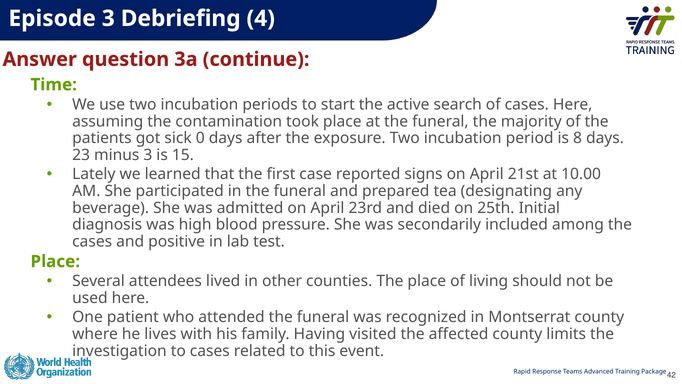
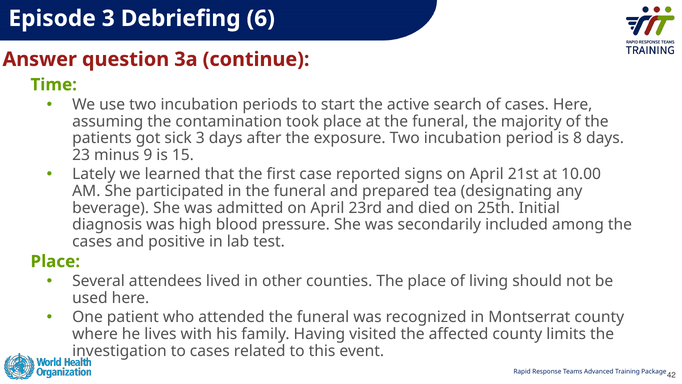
4: 4 -> 6 (261, 18)
sick 0: 0 -> 3 (200, 138)
minus 3: 3 -> 9 (148, 155)
